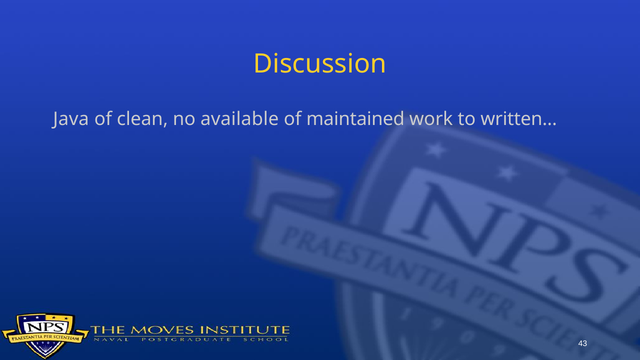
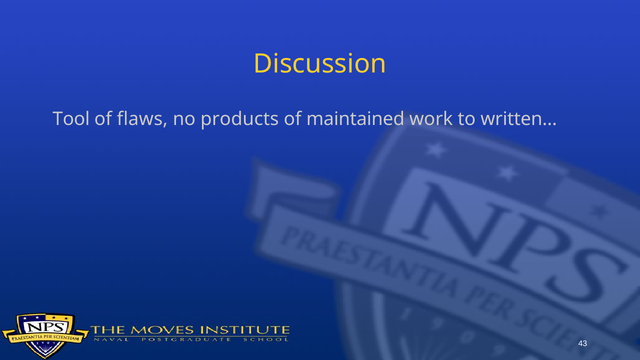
Java: Java -> Tool (71, 119)
clean: clean -> flaws (142, 119)
available: available -> products (240, 119)
